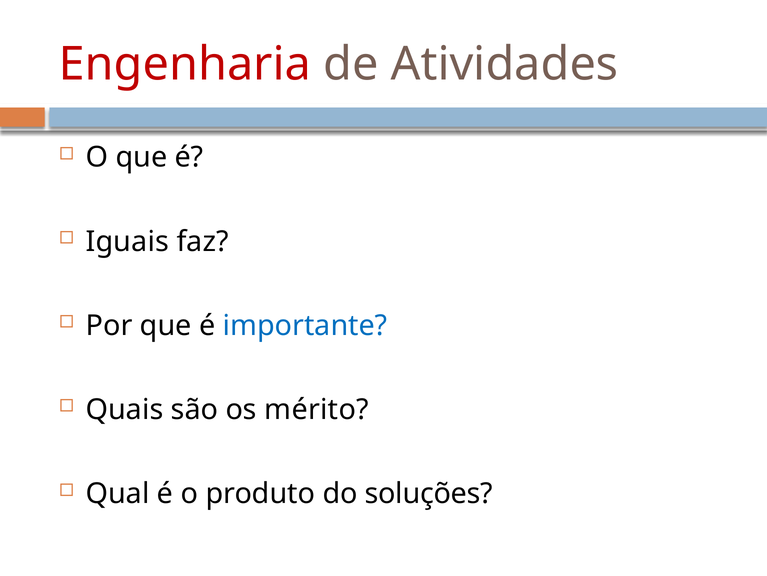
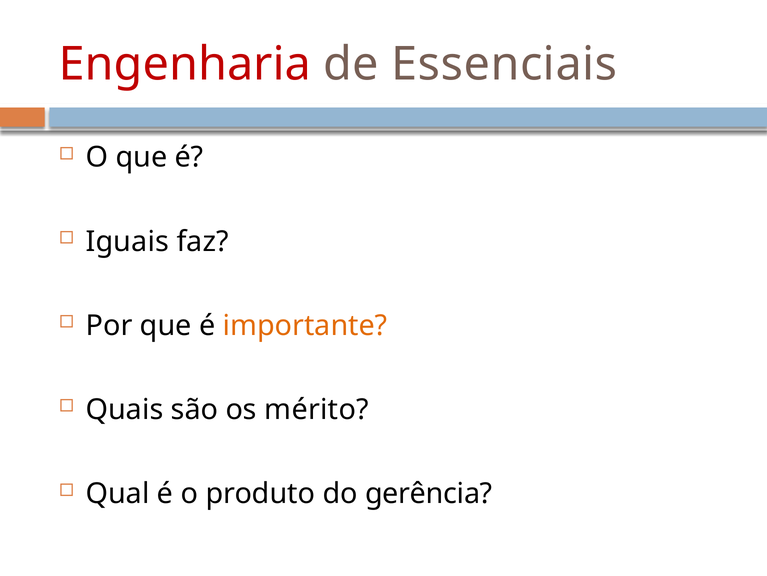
Atividades: Atividades -> Essenciais (504, 64)
importante colour: blue -> orange (305, 325)
soluções: soluções -> gerência (429, 493)
